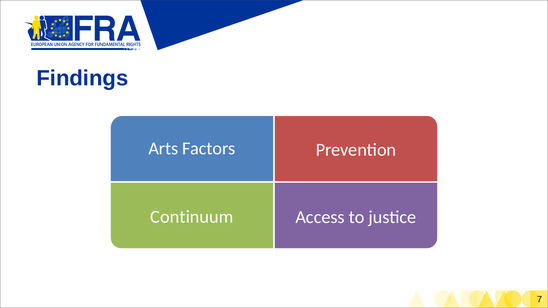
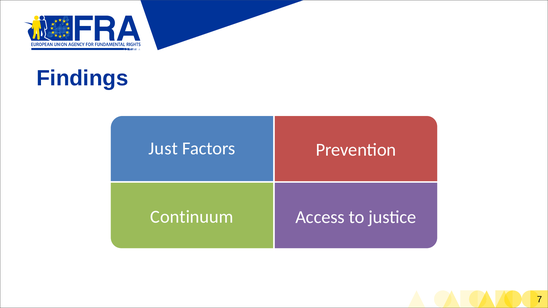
Arts: Arts -> Just (163, 149)
